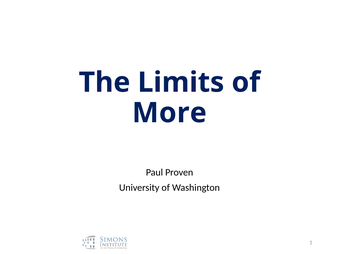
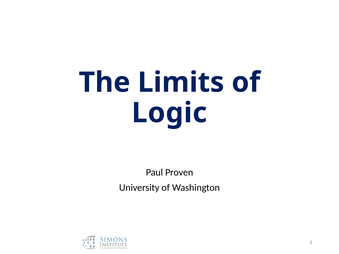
More: More -> Logic (169, 113)
